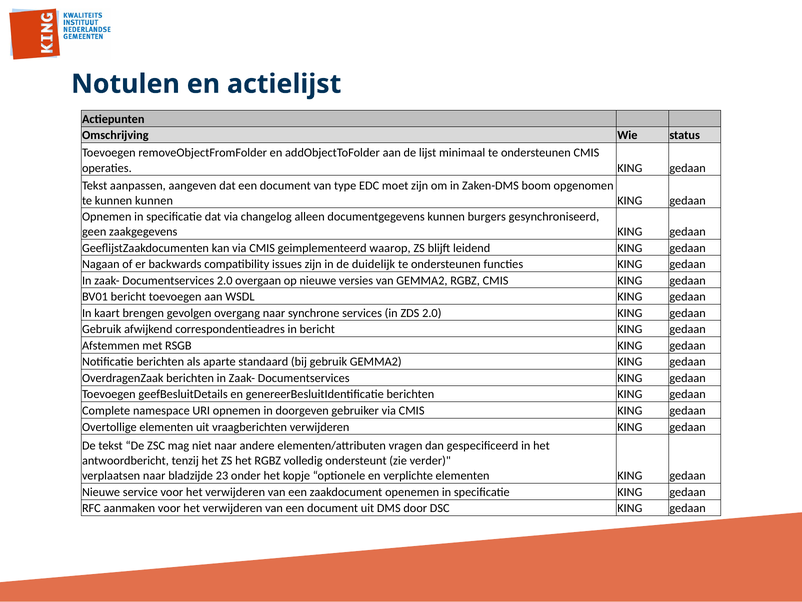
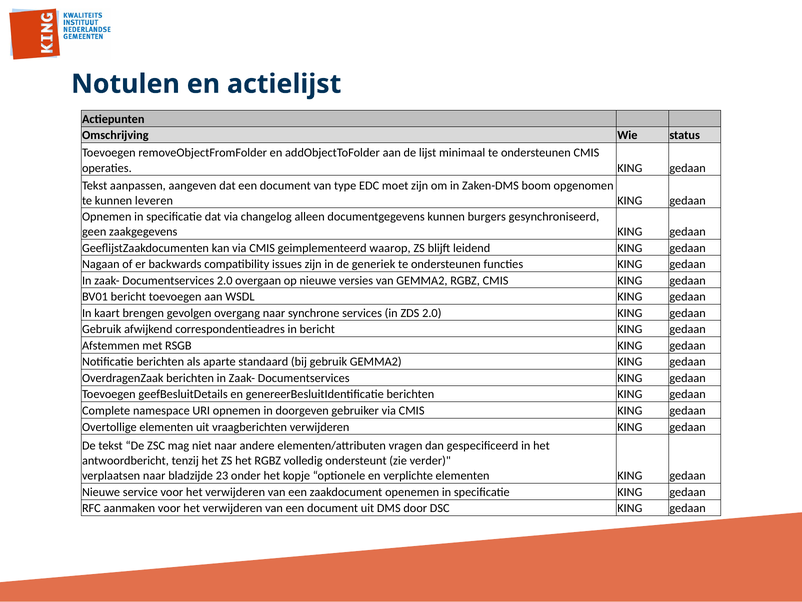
kunnen kunnen: kunnen -> leveren (154, 200)
duidelijk: duidelijk -> generiek (374, 264)
